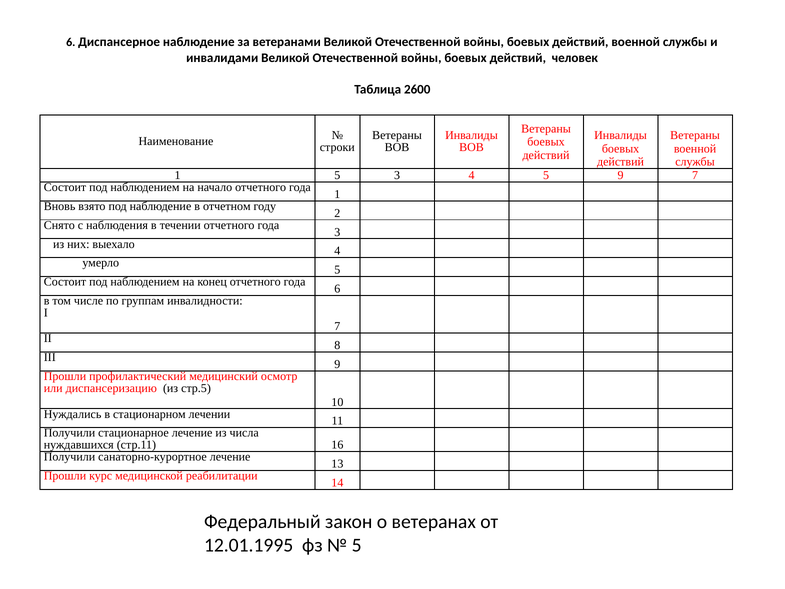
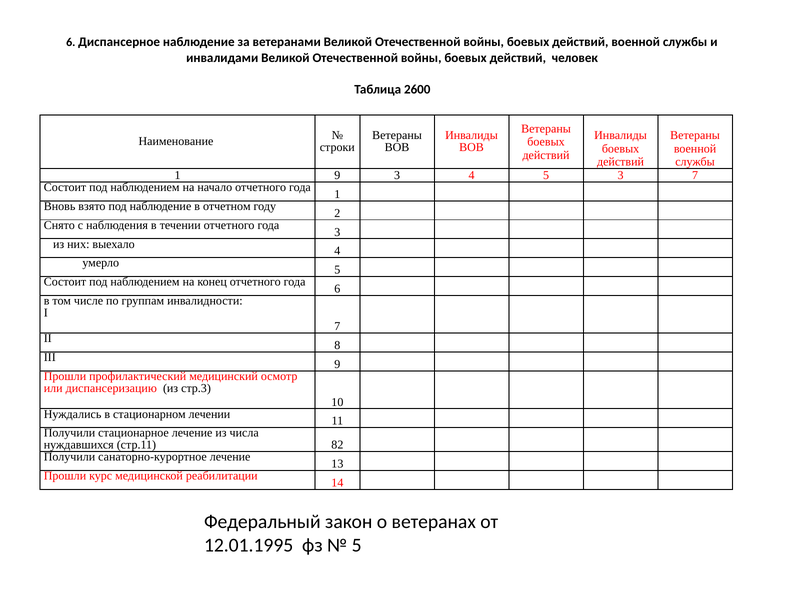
1 5: 5 -> 9 (337, 175)
5 9: 9 -> 3 (621, 175)
стр.5: стр.5 -> стр.3 (196, 388)
16: 16 -> 82 (337, 445)
